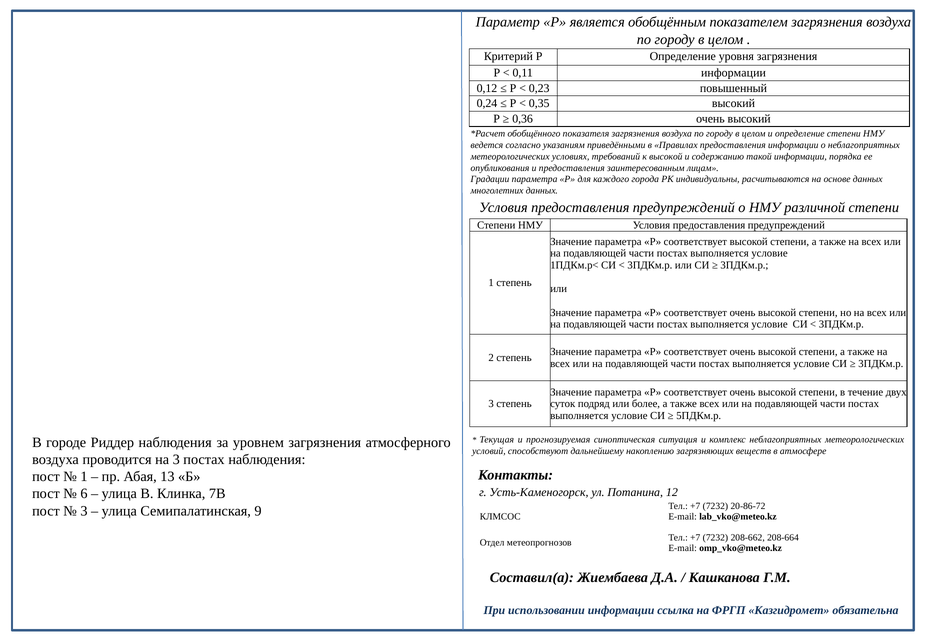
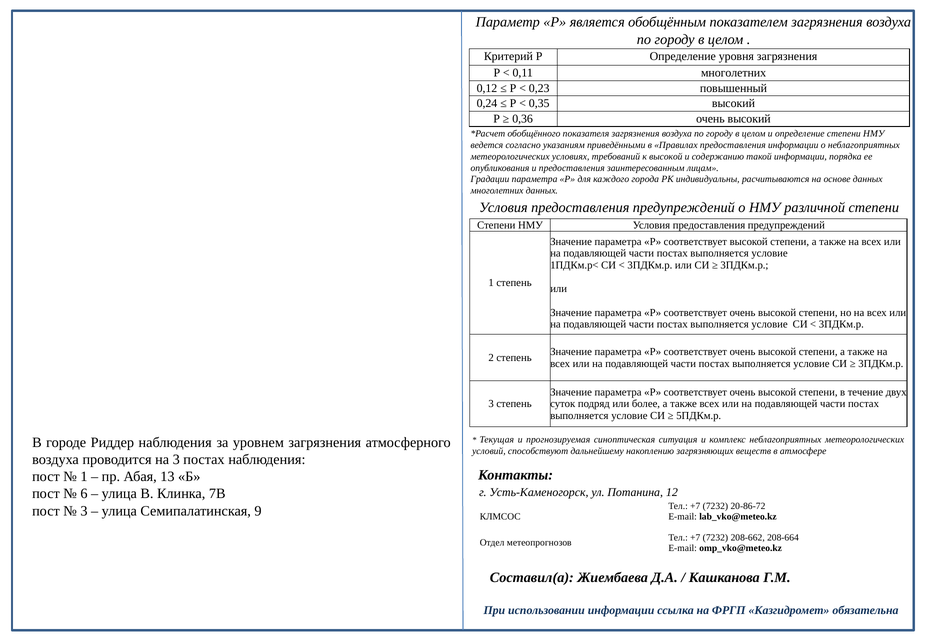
0,11 информации: информации -> многолетних (734, 73)
